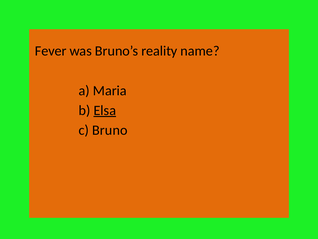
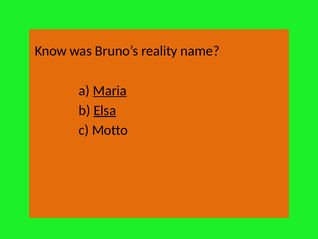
Fever: Fever -> Know (51, 51)
Maria underline: none -> present (110, 90)
Bruno: Bruno -> Motto (110, 130)
